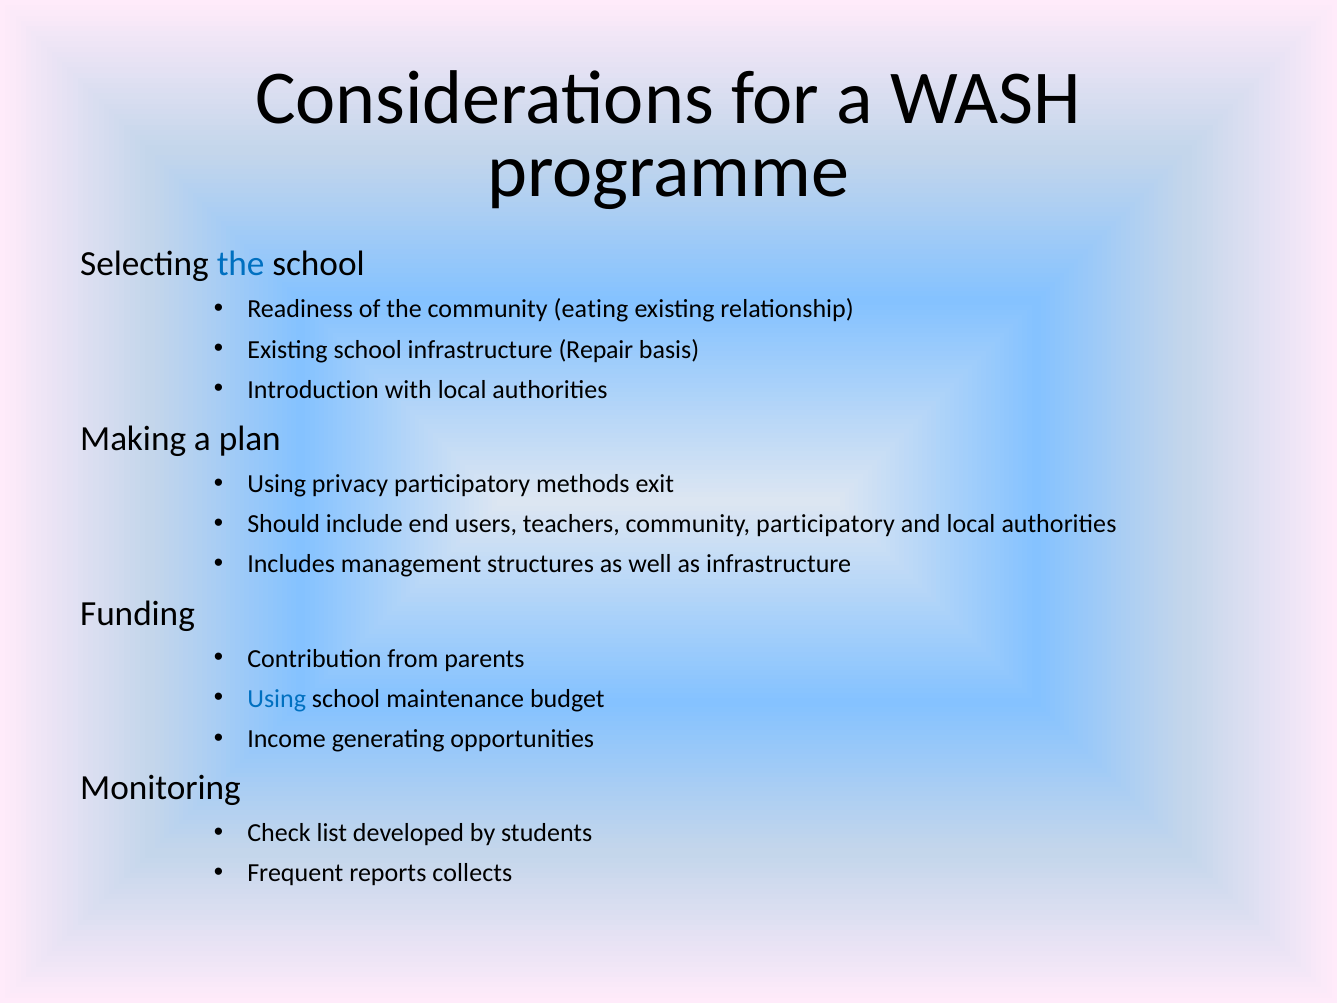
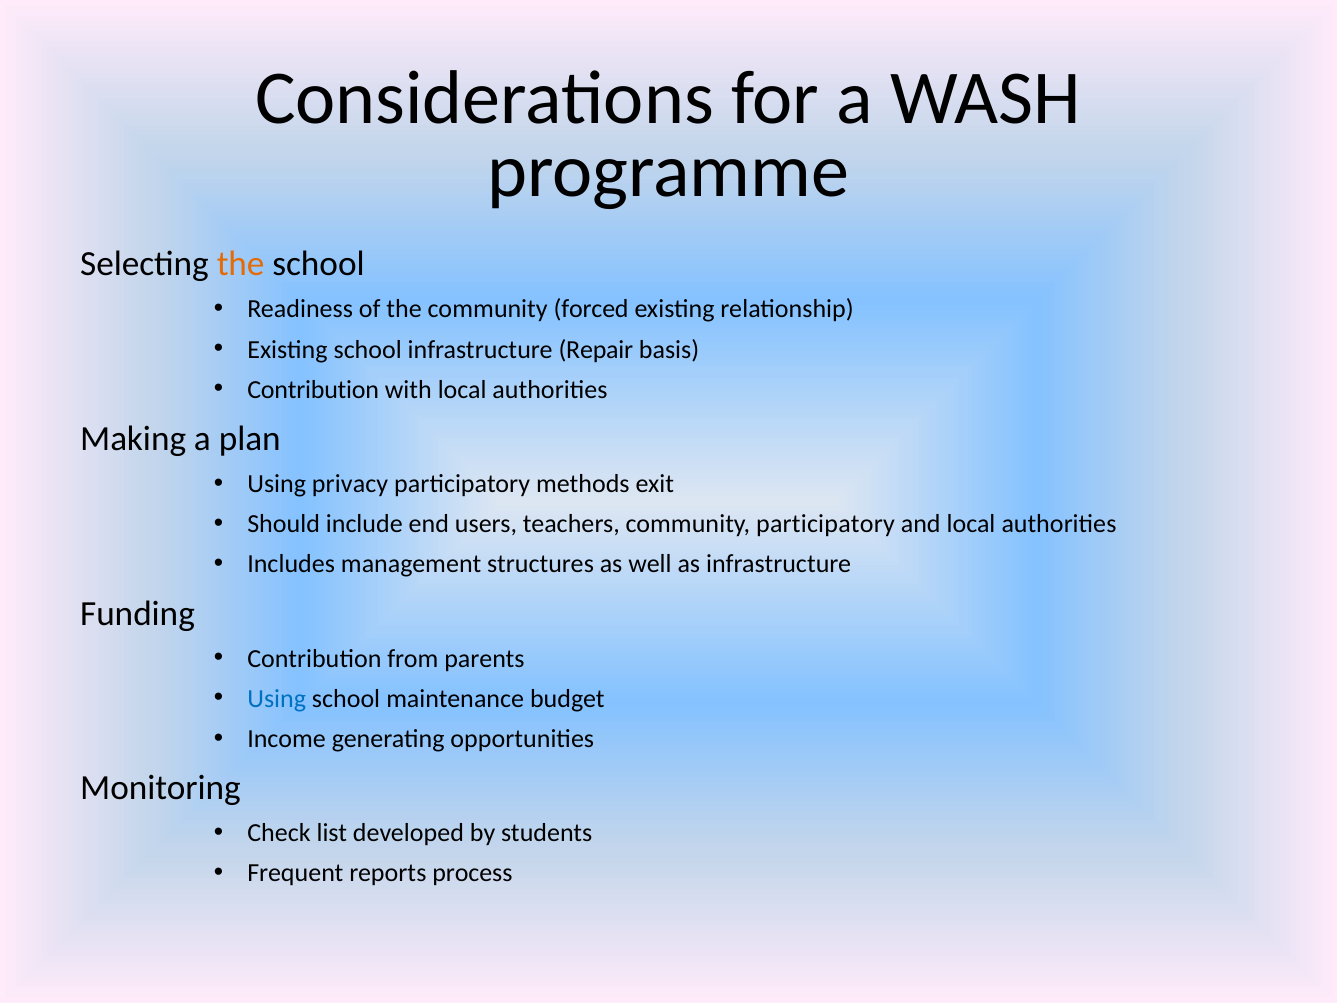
the colour: blue -> orange (241, 264)
eating: eating -> forced (591, 309)
Introduction: Introduction -> Contribution (313, 390)
collects: collects -> process (472, 873)
